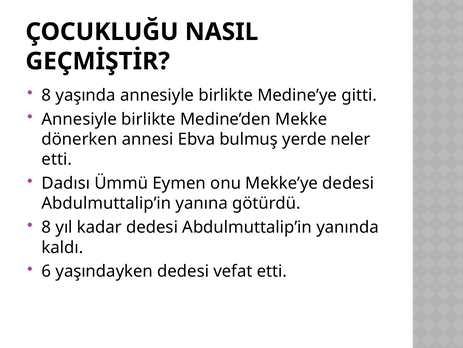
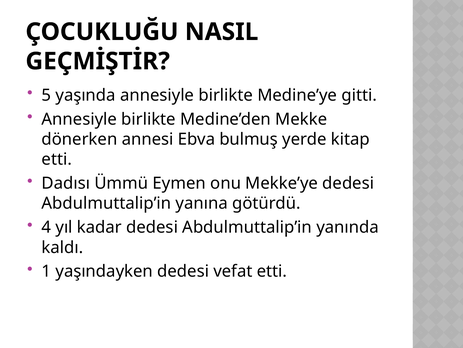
8: 8 -> 5 (46, 95)
neler: neler -> kitap (350, 139)
8: 8 -> 4 (46, 227)
6: 6 -> 1 (46, 271)
